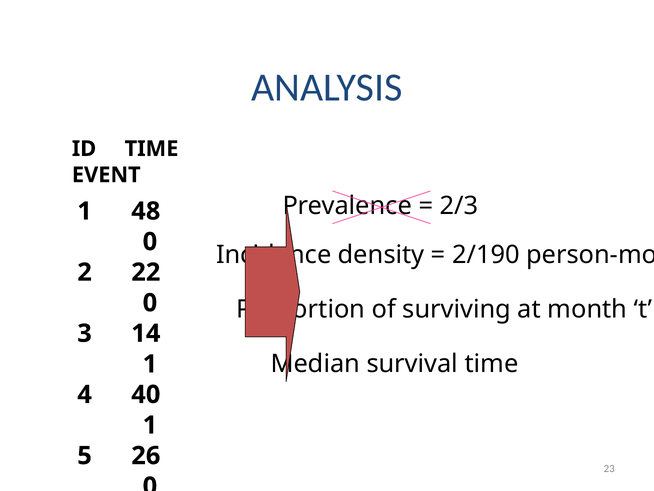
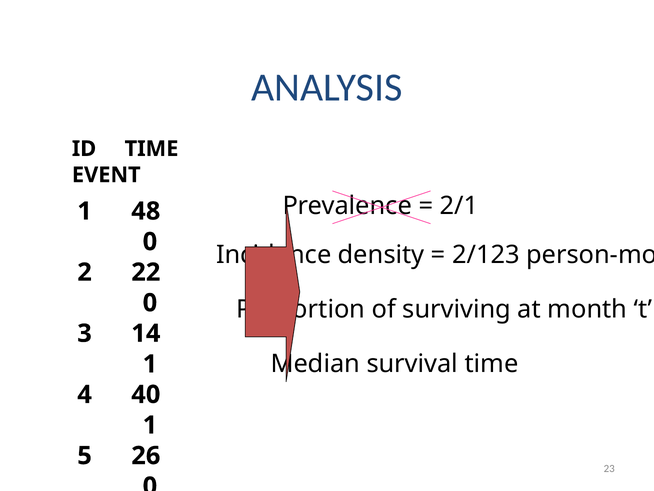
2/3: 2/3 -> 2/1 (459, 205)
2/190: 2/190 -> 2/123 (486, 254)
